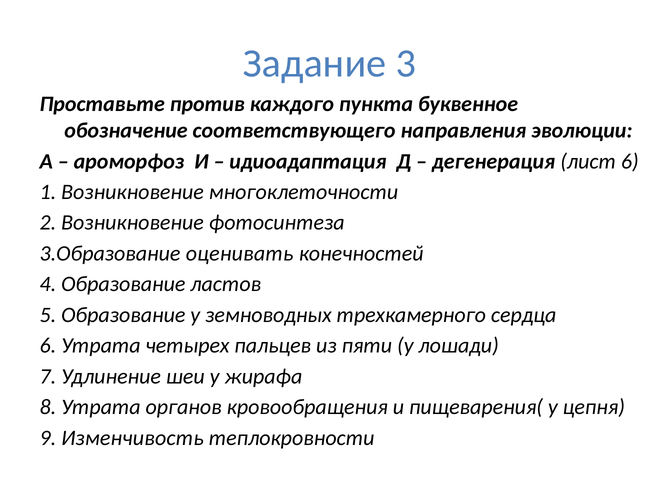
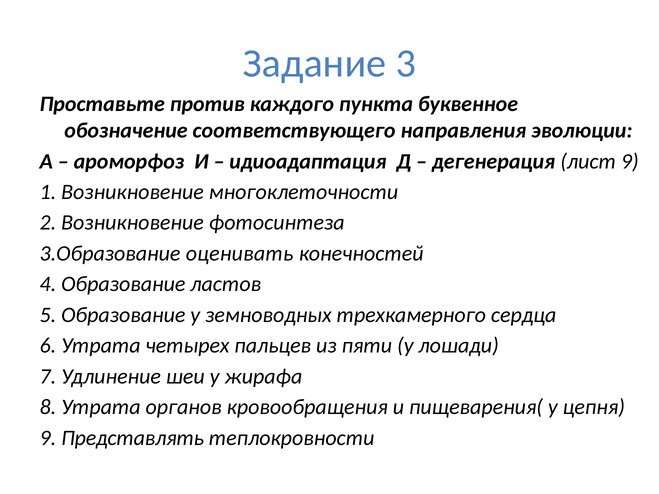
лист 6: 6 -> 9 (630, 161)
Изменчивость: Изменчивость -> Представлять (133, 438)
